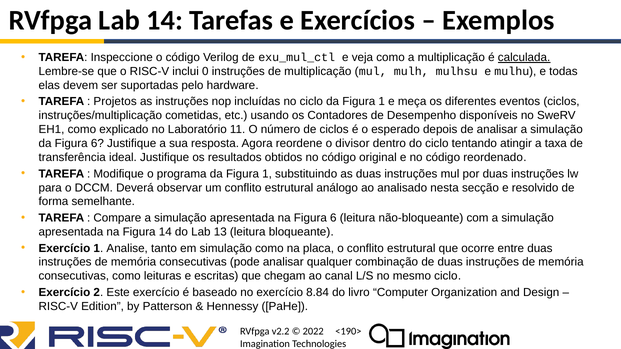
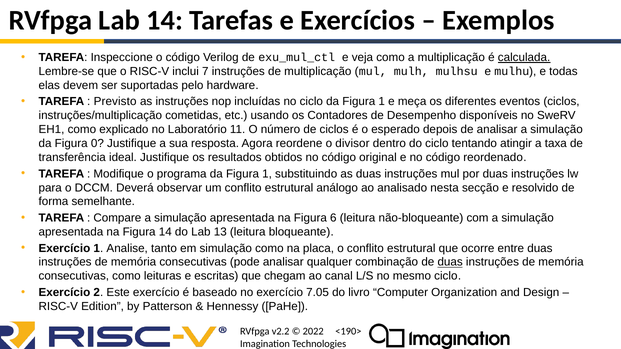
0: 0 -> 7 (205, 71)
Projetos: Projetos -> Previsto (115, 102)
da Figura 6: 6 -> 0 (97, 144)
duas underline: none -> present (450, 262)
8.84: 8.84 -> 7.05 (318, 293)
